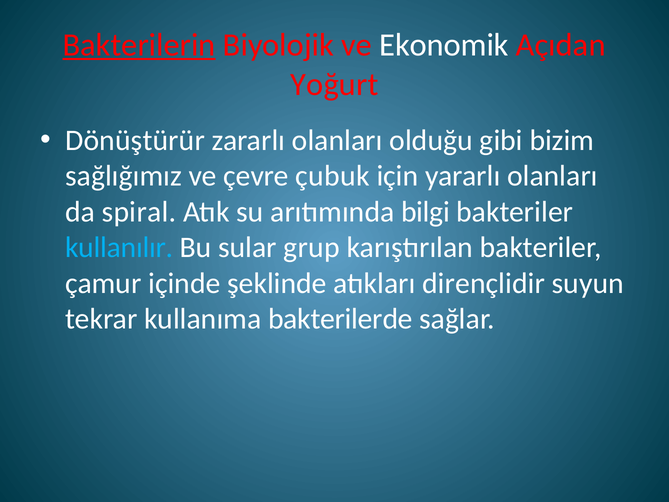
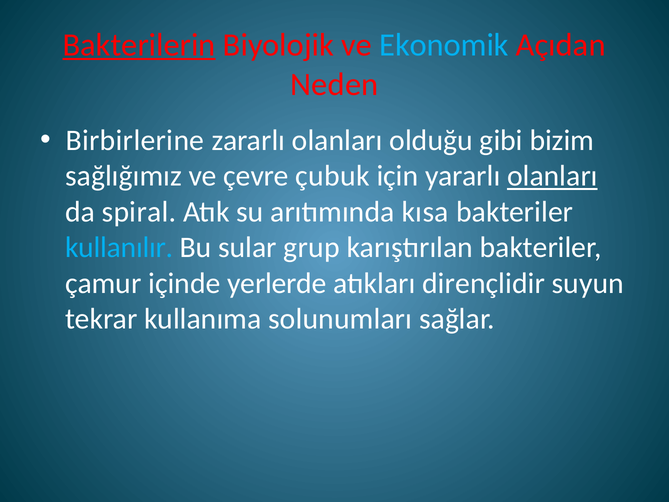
Ekonomik colour: white -> light blue (444, 45)
Yoğurt: Yoğurt -> Neden (334, 84)
Dönüştürür: Dönüştürür -> Birbirlerine (135, 140)
olanları underline: none -> present (552, 176)
bilgi: bilgi -> kısa (425, 212)
şeklinde: şeklinde -> yerlerde (277, 283)
bakterilerde: bakterilerde -> solunumları (340, 319)
